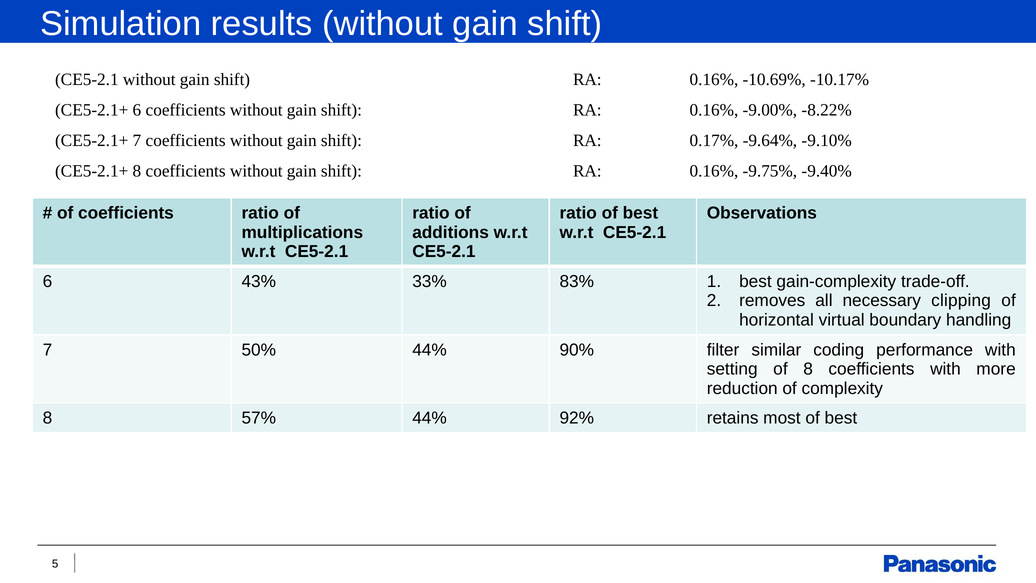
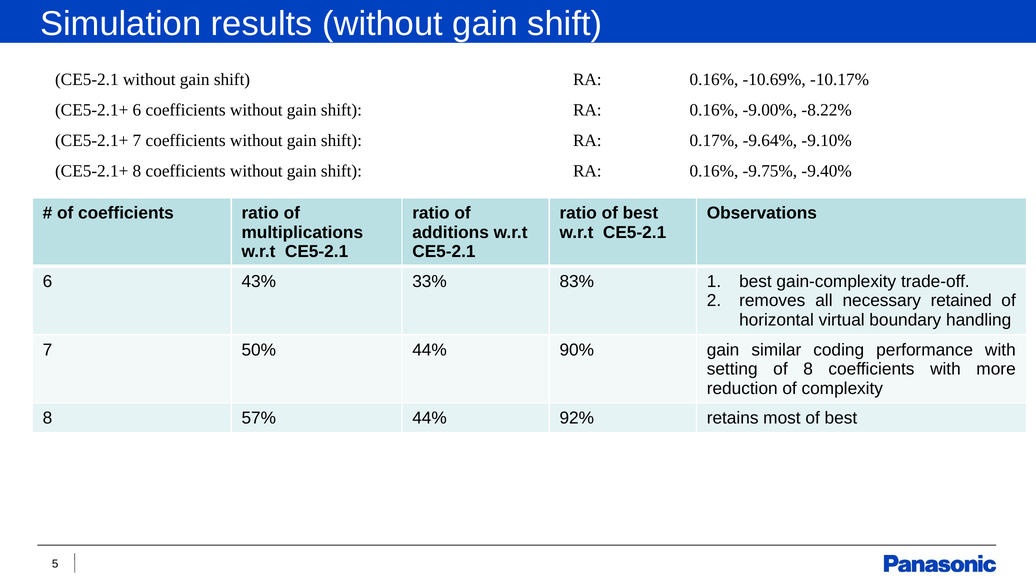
clipping: clipping -> retained (961, 301)
90% filter: filter -> gain (723, 350)
